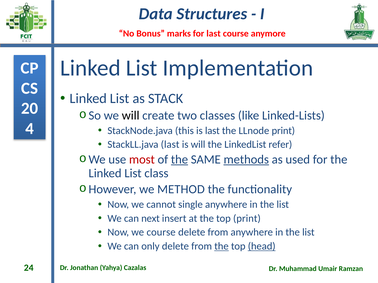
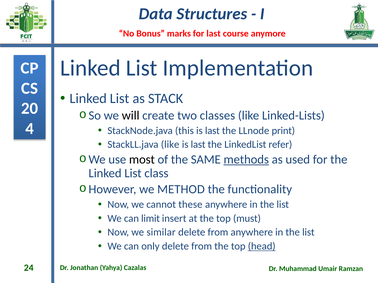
StackLL.java last: last -> like (170, 145)
will: will -> last (198, 145)
most colour: red -> black (142, 160)
the underline: present -> none (179, 160)
single: single -> these (190, 205)
next: next -> limit (150, 219)
top print: print -> must (247, 219)
we course: course -> similar (161, 233)
the underline: present -> none (221, 247)
